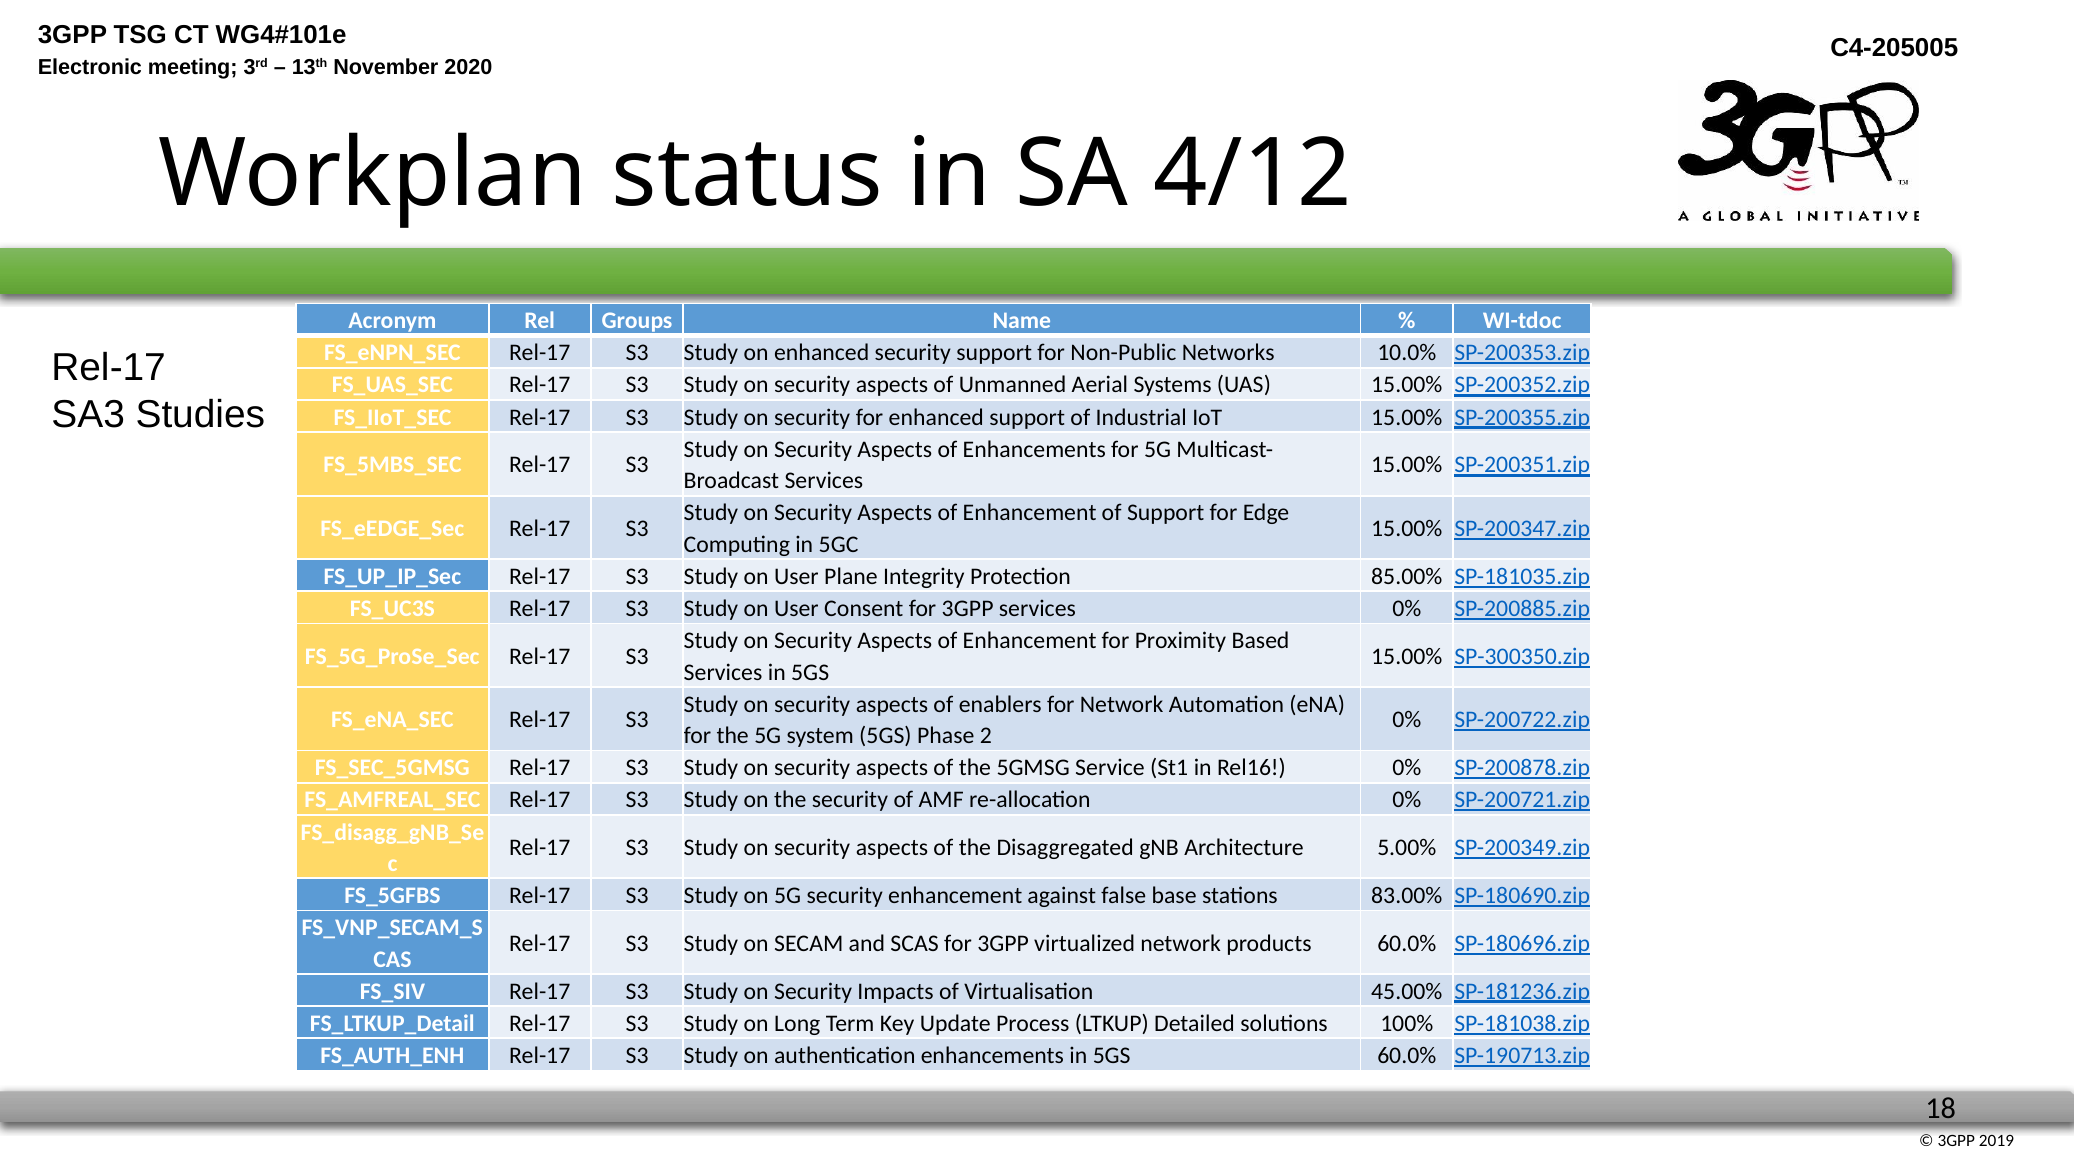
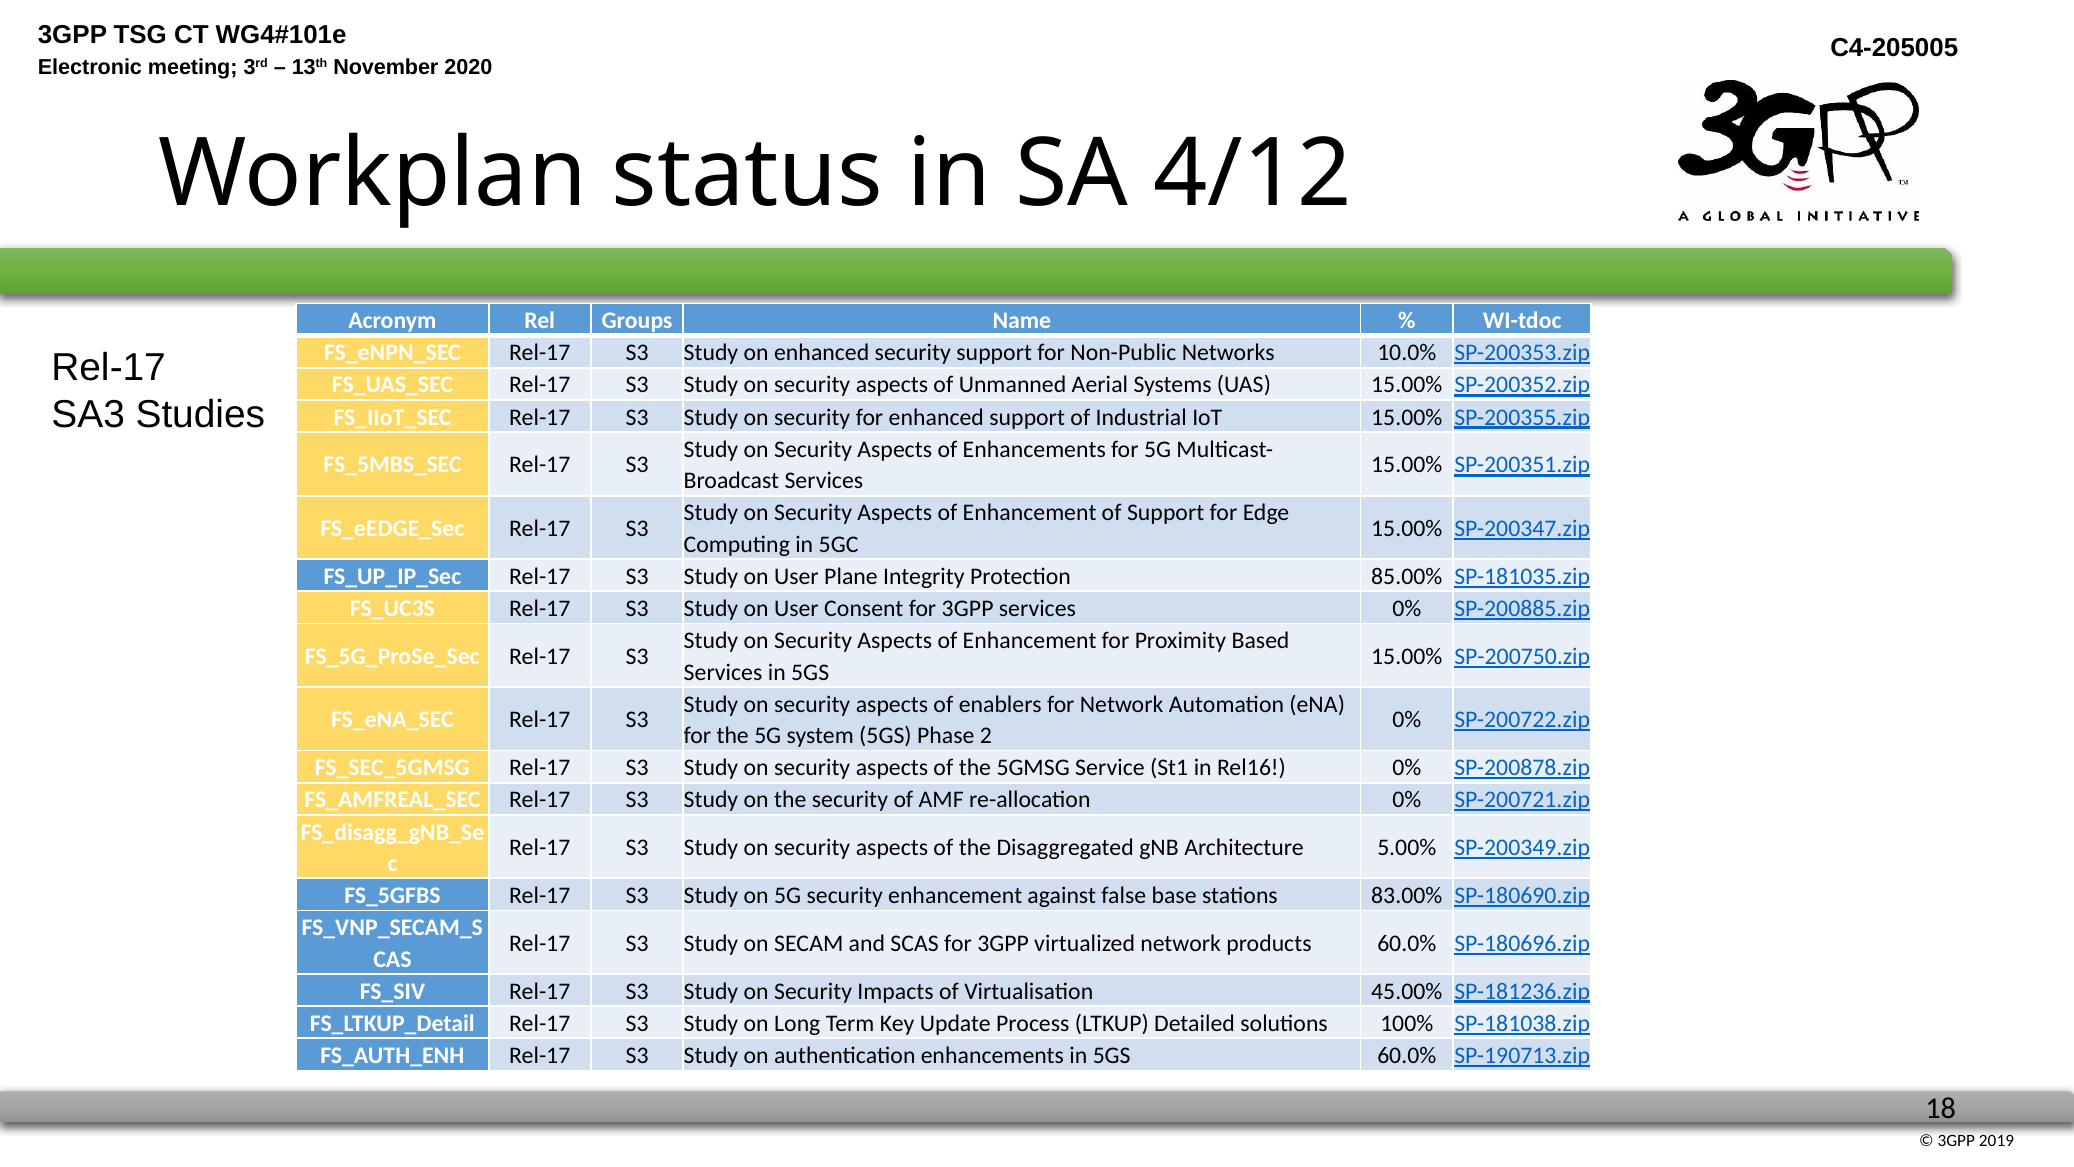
SP-300350.zip: SP-300350.zip -> SP-200750.zip (1522, 656)
